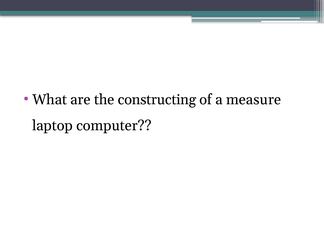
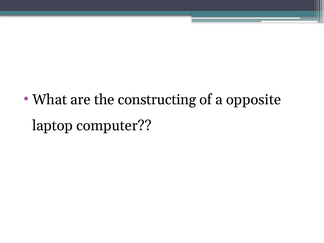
measure: measure -> opposite (254, 100)
